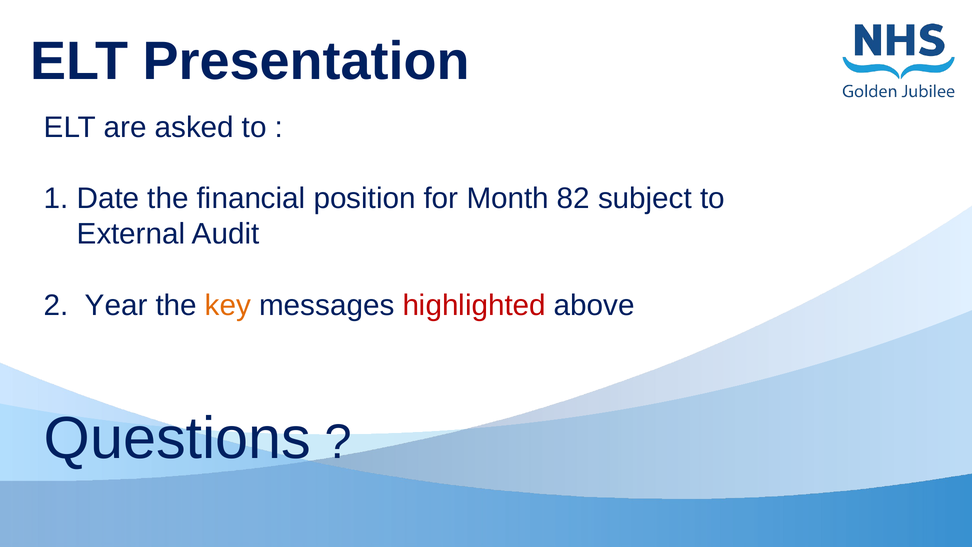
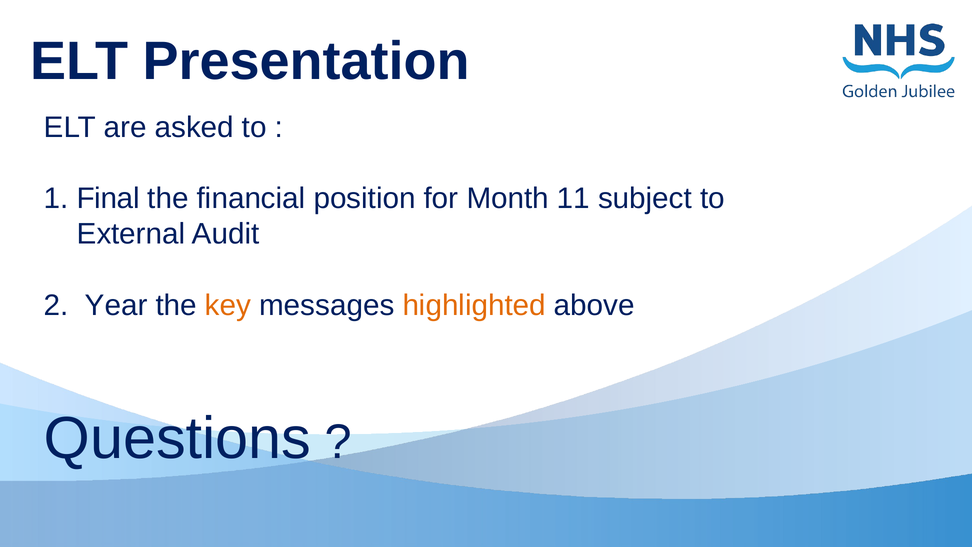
Date: Date -> Final (108, 198)
82: 82 -> 11 (573, 198)
highlighted colour: red -> orange (474, 305)
